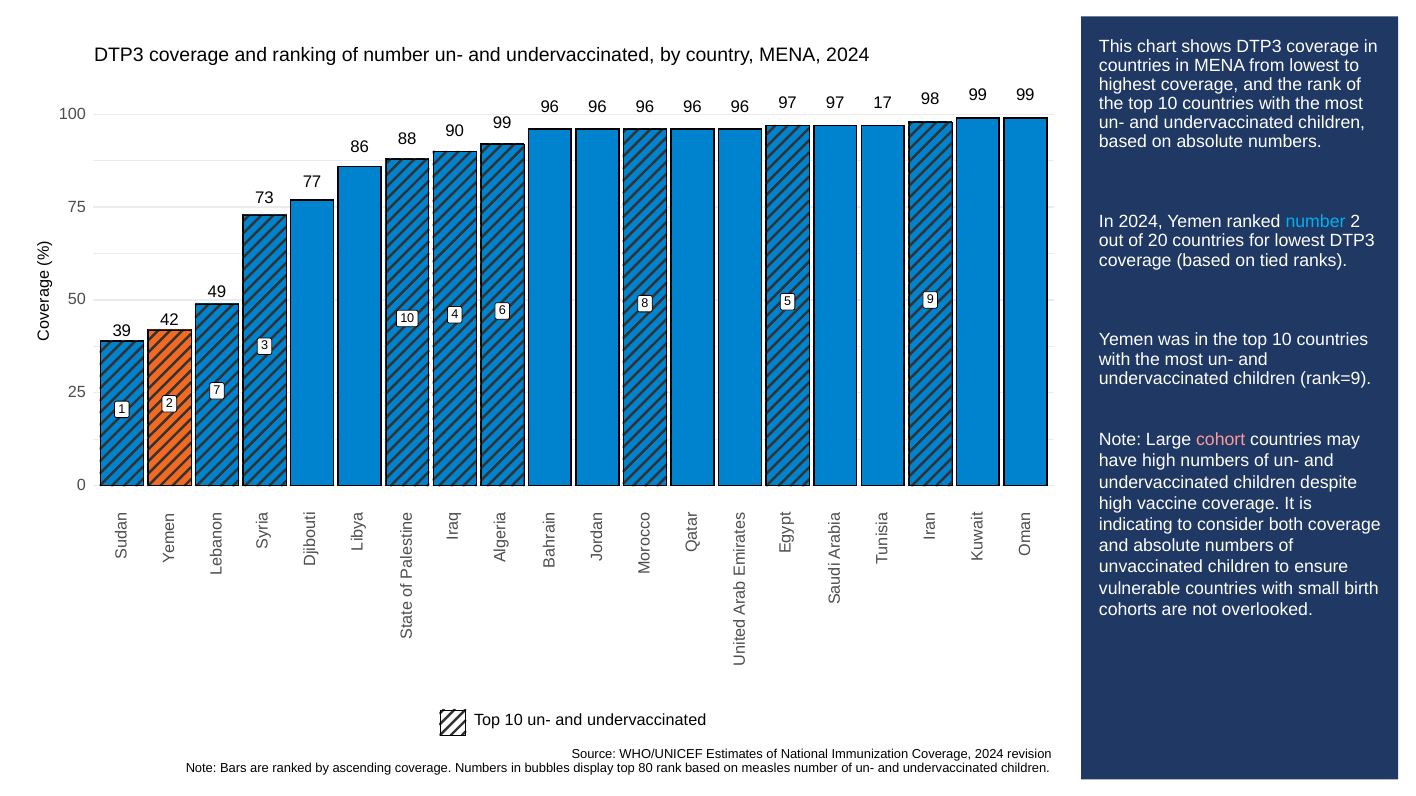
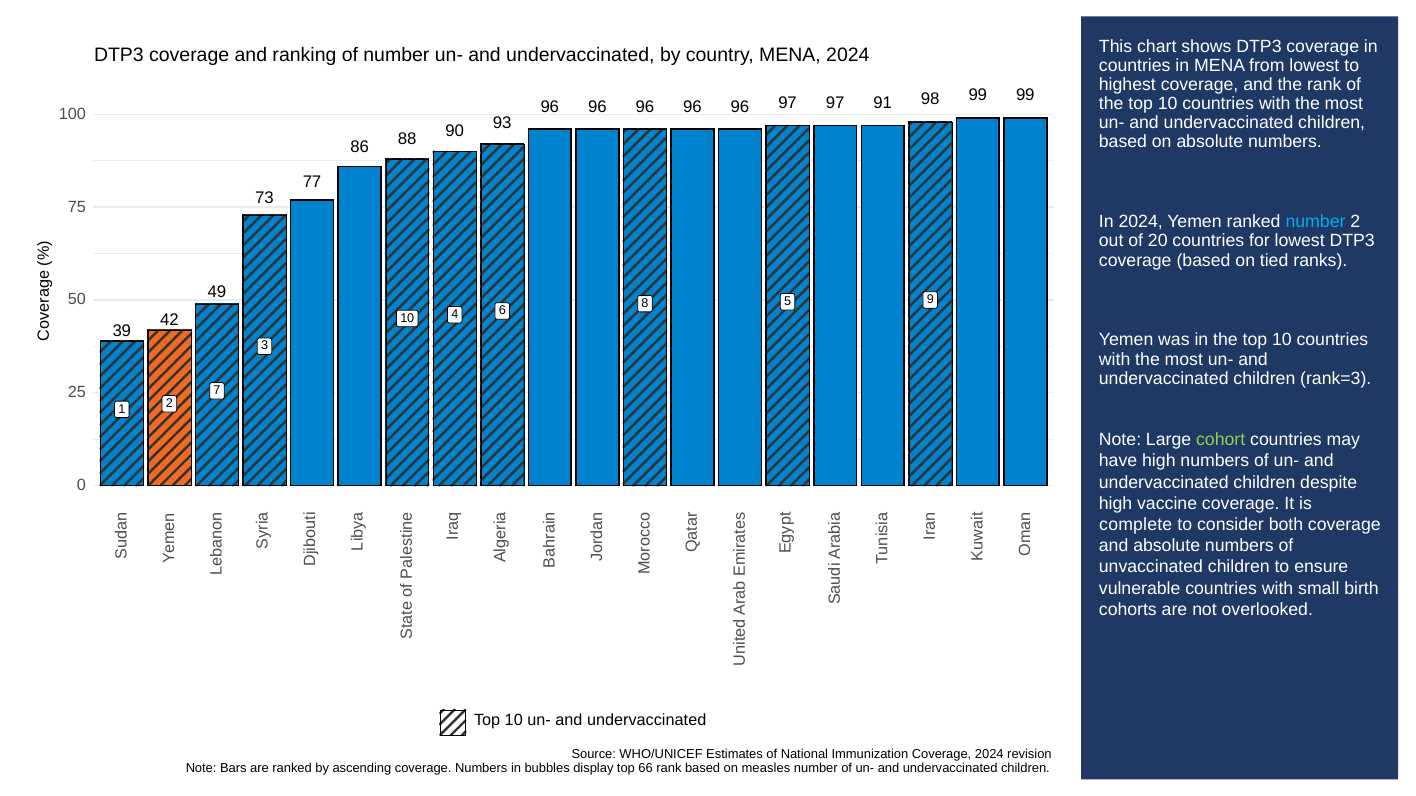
17: 17 -> 91 (883, 103)
90 99: 99 -> 93 (502, 123)
rank=9: rank=9 -> rank=3 (1336, 379)
cohort colour: pink -> light green (1221, 440)
indicating: indicating -> complete (1136, 525)
80: 80 -> 66 (646, 769)
